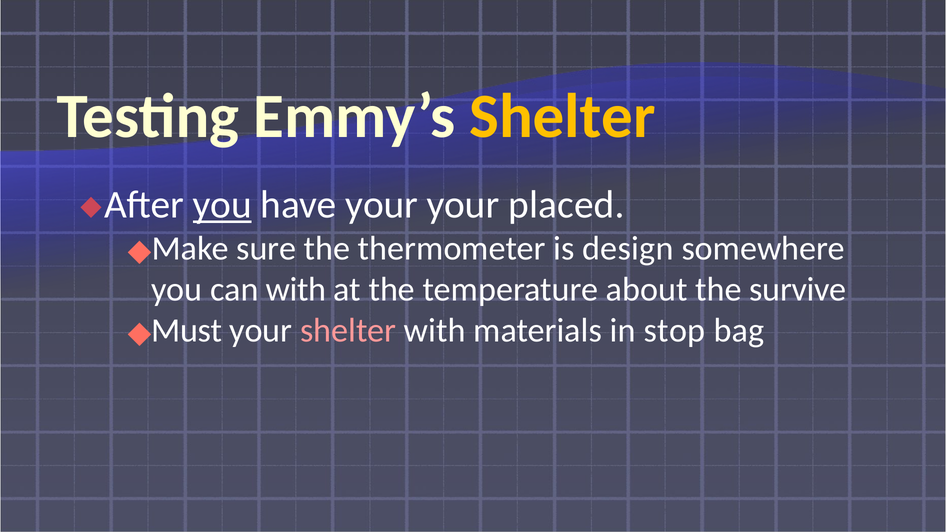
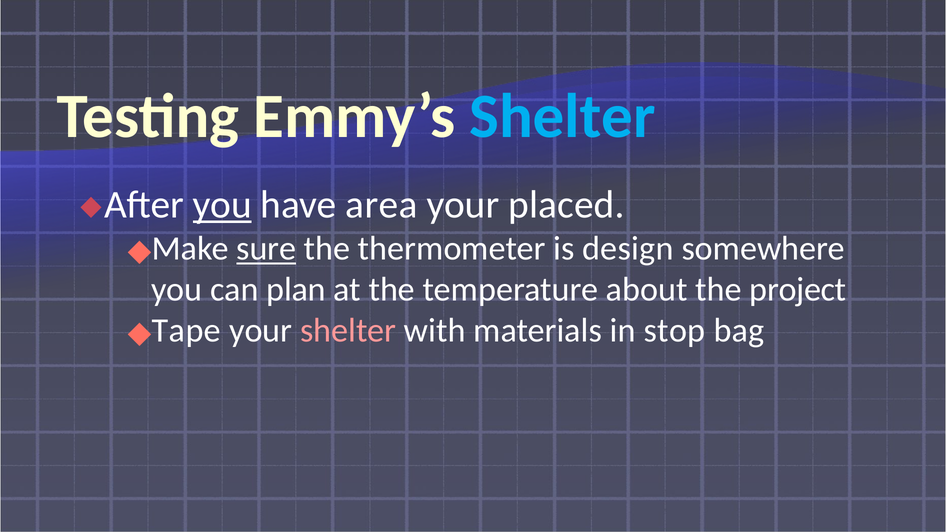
Shelter colour: yellow -> light blue (562, 117)
have your: your -> area (381, 205)
sure underline: none -> present (266, 249)
can with: with -> plan (296, 290)
survive: survive -> project (798, 290)
Must: Must -> Tape (186, 331)
